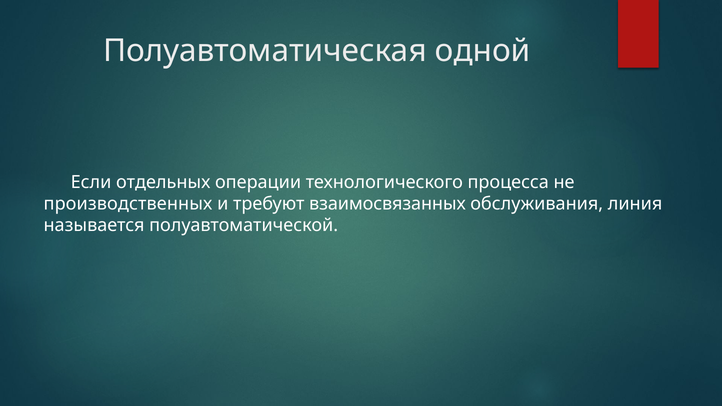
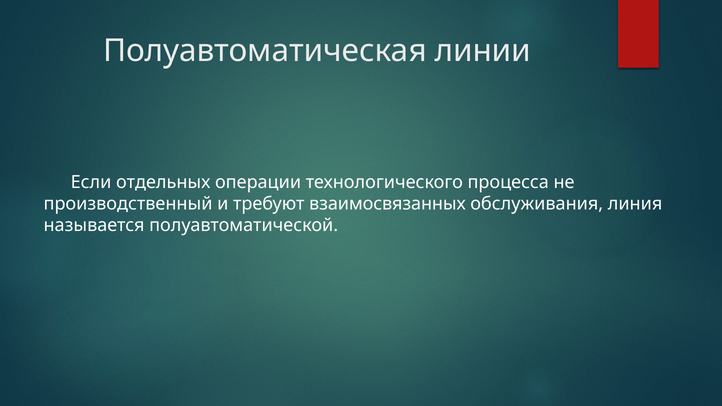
одной: одной -> линии (483, 51)
производственных: производственных -> производственный (128, 204)
